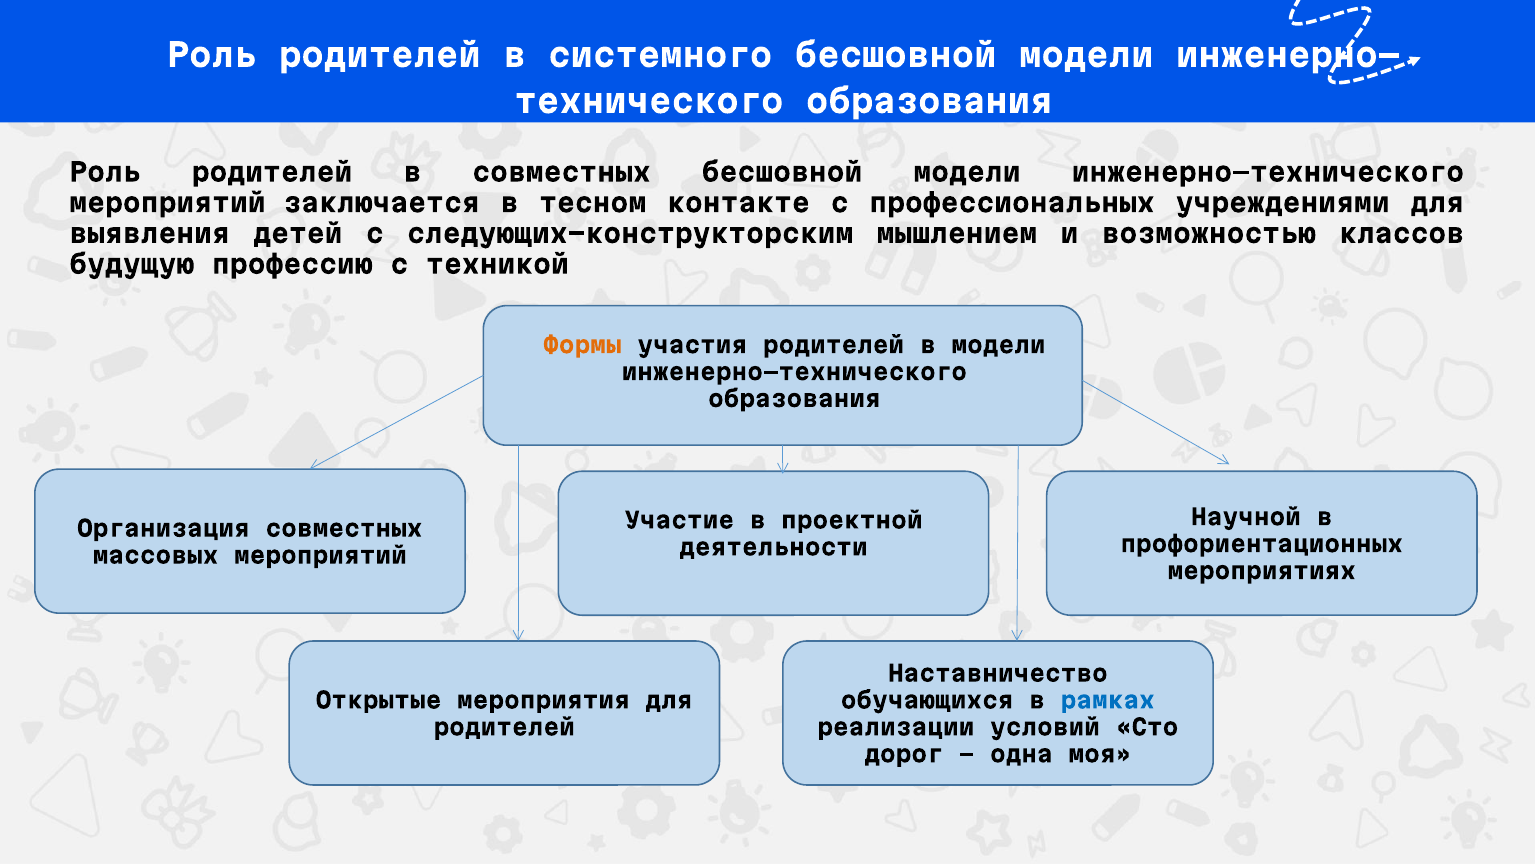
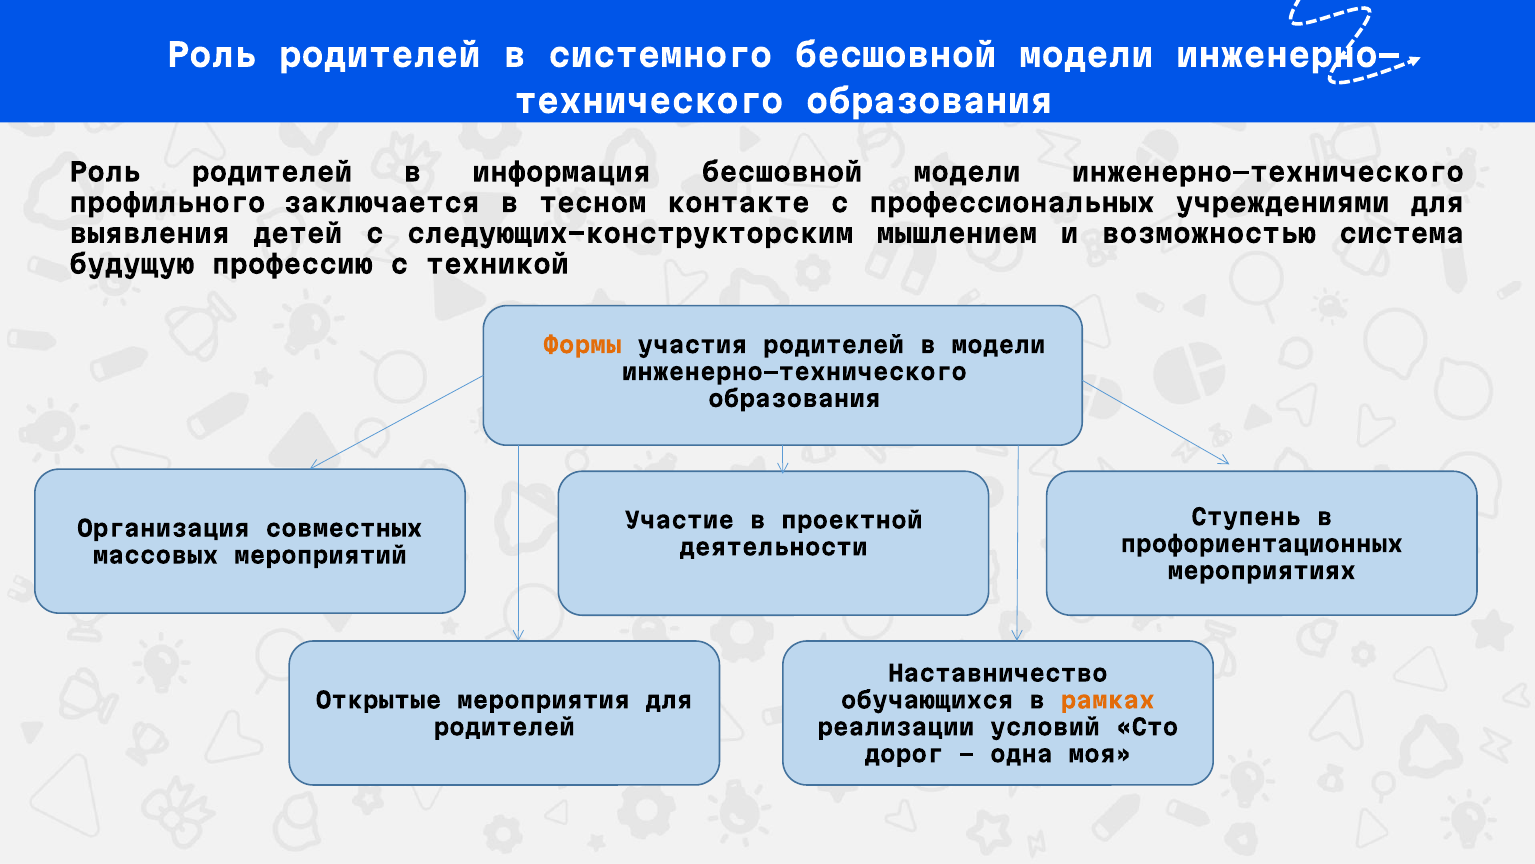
в совместных: совместных -> информация (561, 173)
мероприятий: мероприятий -> профильного (167, 204)
классов: классов -> система (1402, 234)
Научной: Научной -> Ступень (1246, 518)
рамках colour: blue -> orange (1108, 701)
